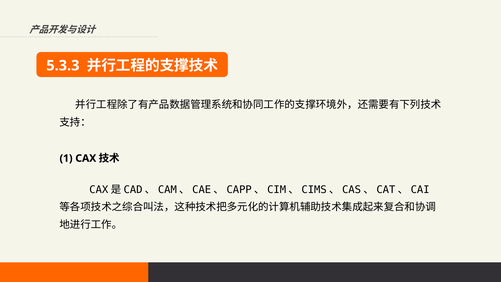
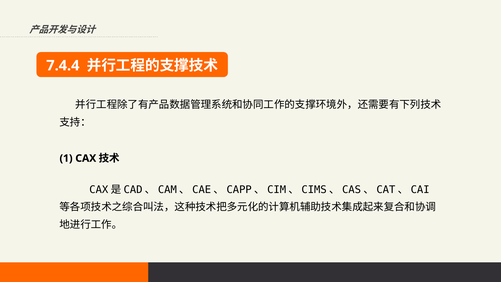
5.3.3: 5.3.3 -> 7.4.4 (63, 66)
